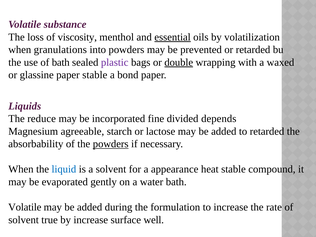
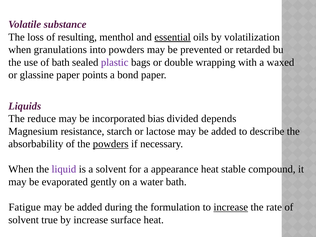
viscosity: viscosity -> resulting (77, 37)
double underline: present -> none (179, 62)
paper stable: stable -> points (95, 75)
fine: fine -> bias (156, 119)
agreeable: agreeable -> resistance (82, 131)
to retarded: retarded -> describe (267, 131)
liquid colour: blue -> purple (64, 169)
Volatile: Volatile -> Fatigue (25, 207)
increase underline: none -> present (231, 207)
surface well: well -> heat (154, 220)
